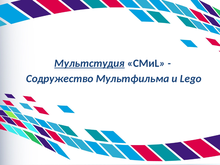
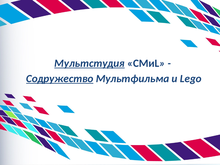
Содружество underline: none -> present (60, 79)
